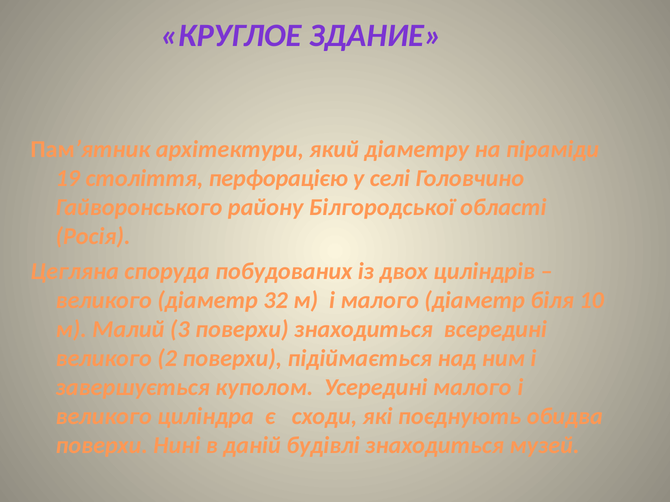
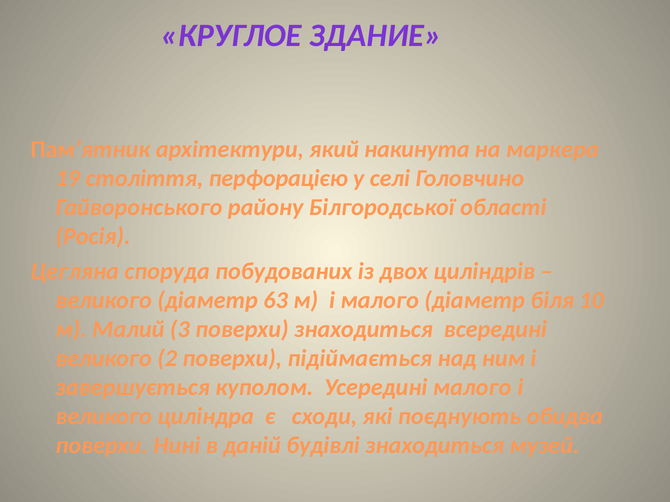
діаметру: діаметру -> накинута (417, 149)
піраміди: піраміди -> маркера (552, 149)
32: 32 -> 63 (276, 300)
